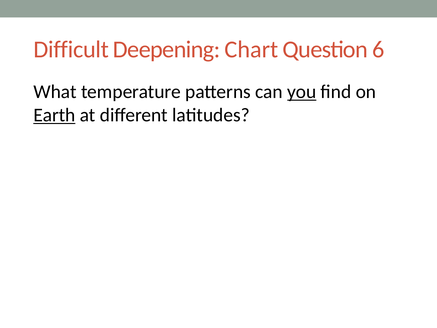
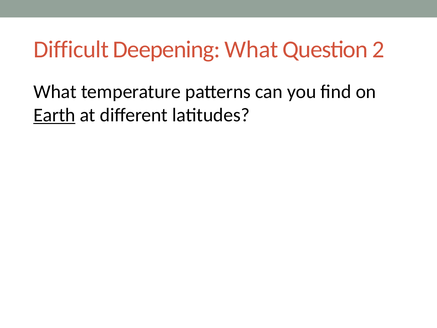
Deepening Chart: Chart -> What (251, 49)
6: 6 -> 2 (378, 49)
you underline: present -> none (302, 92)
